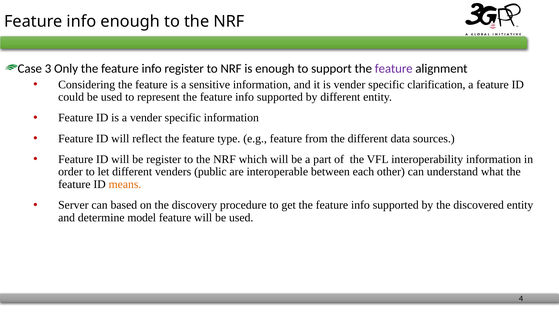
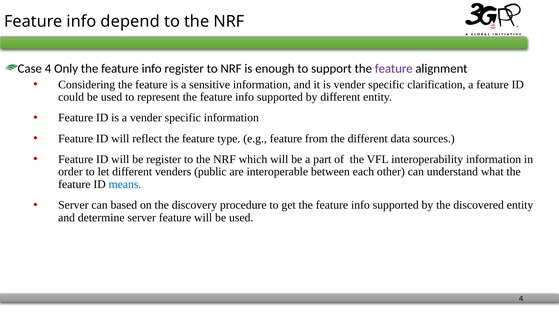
info enough: enough -> depend (130, 22)
Case 3: 3 -> 4 (48, 69)
means colour: orange -> blue (125, 185)
determine model: model -> server (142, 218)
